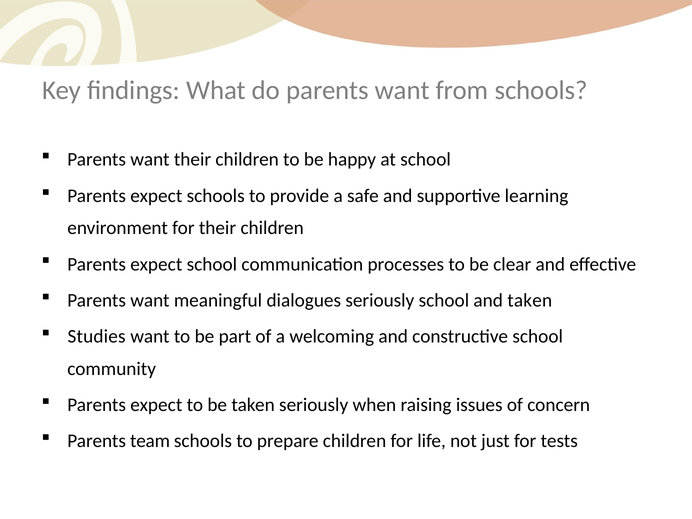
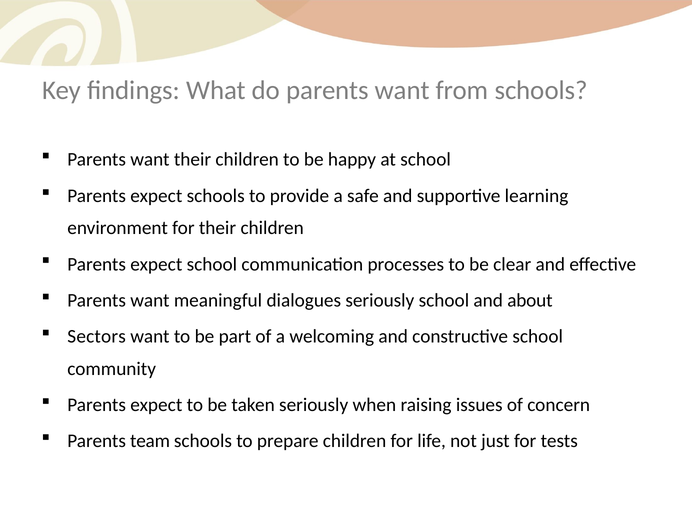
and taken: taken -> about (530, 300)
Studies: Studies -> Sectors (97, 336)
